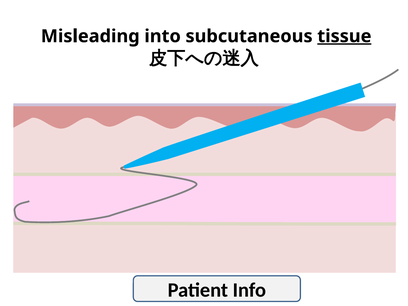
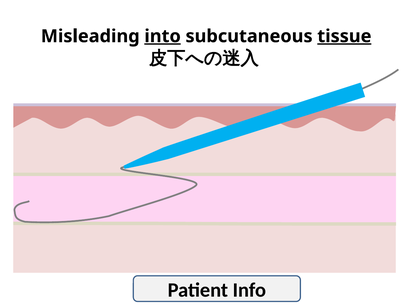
into underline: none -> present (163, 36)
